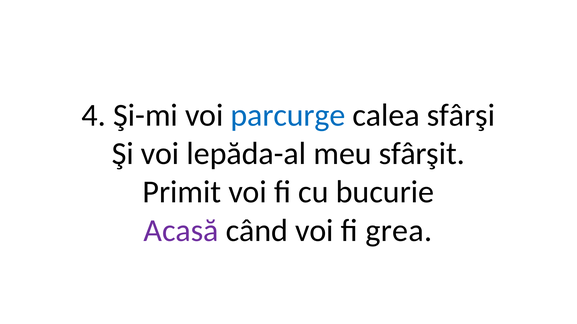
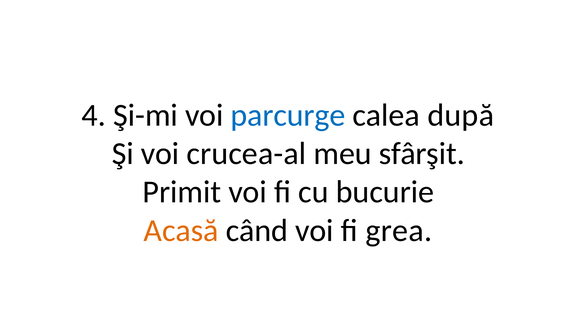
sfârşi: sfârşi -> după (461, 115)
lepăda-al: lepăda-al -> crucea-al (246, 154)
Acasă colour: purple -> orange (181, 231)
